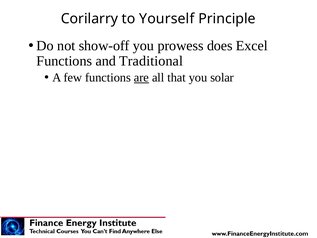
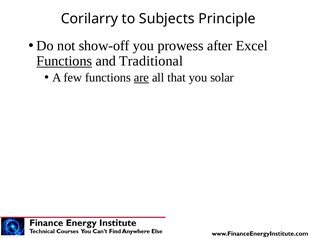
Yourself: Yourself -> Subjects (167, 19)
does: does -> after (220, 46)
Functions underline: none -> present (64, 61)
